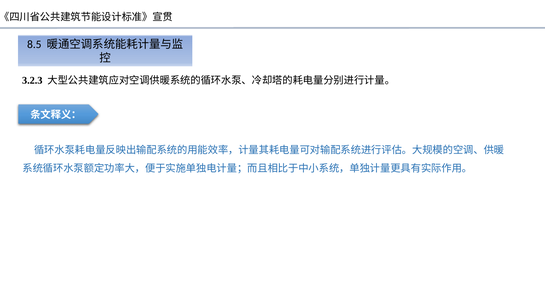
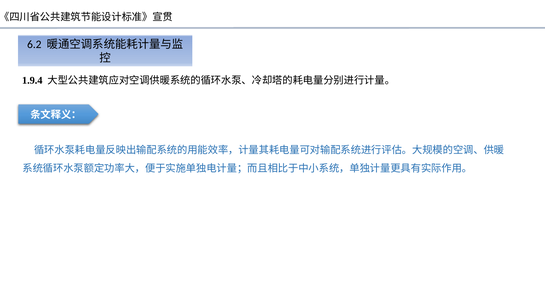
8.5: 8.5 -> 6.2 (34, 44)
3.2.3: 3.2.3 -> 1.9.4 (32, 80)
